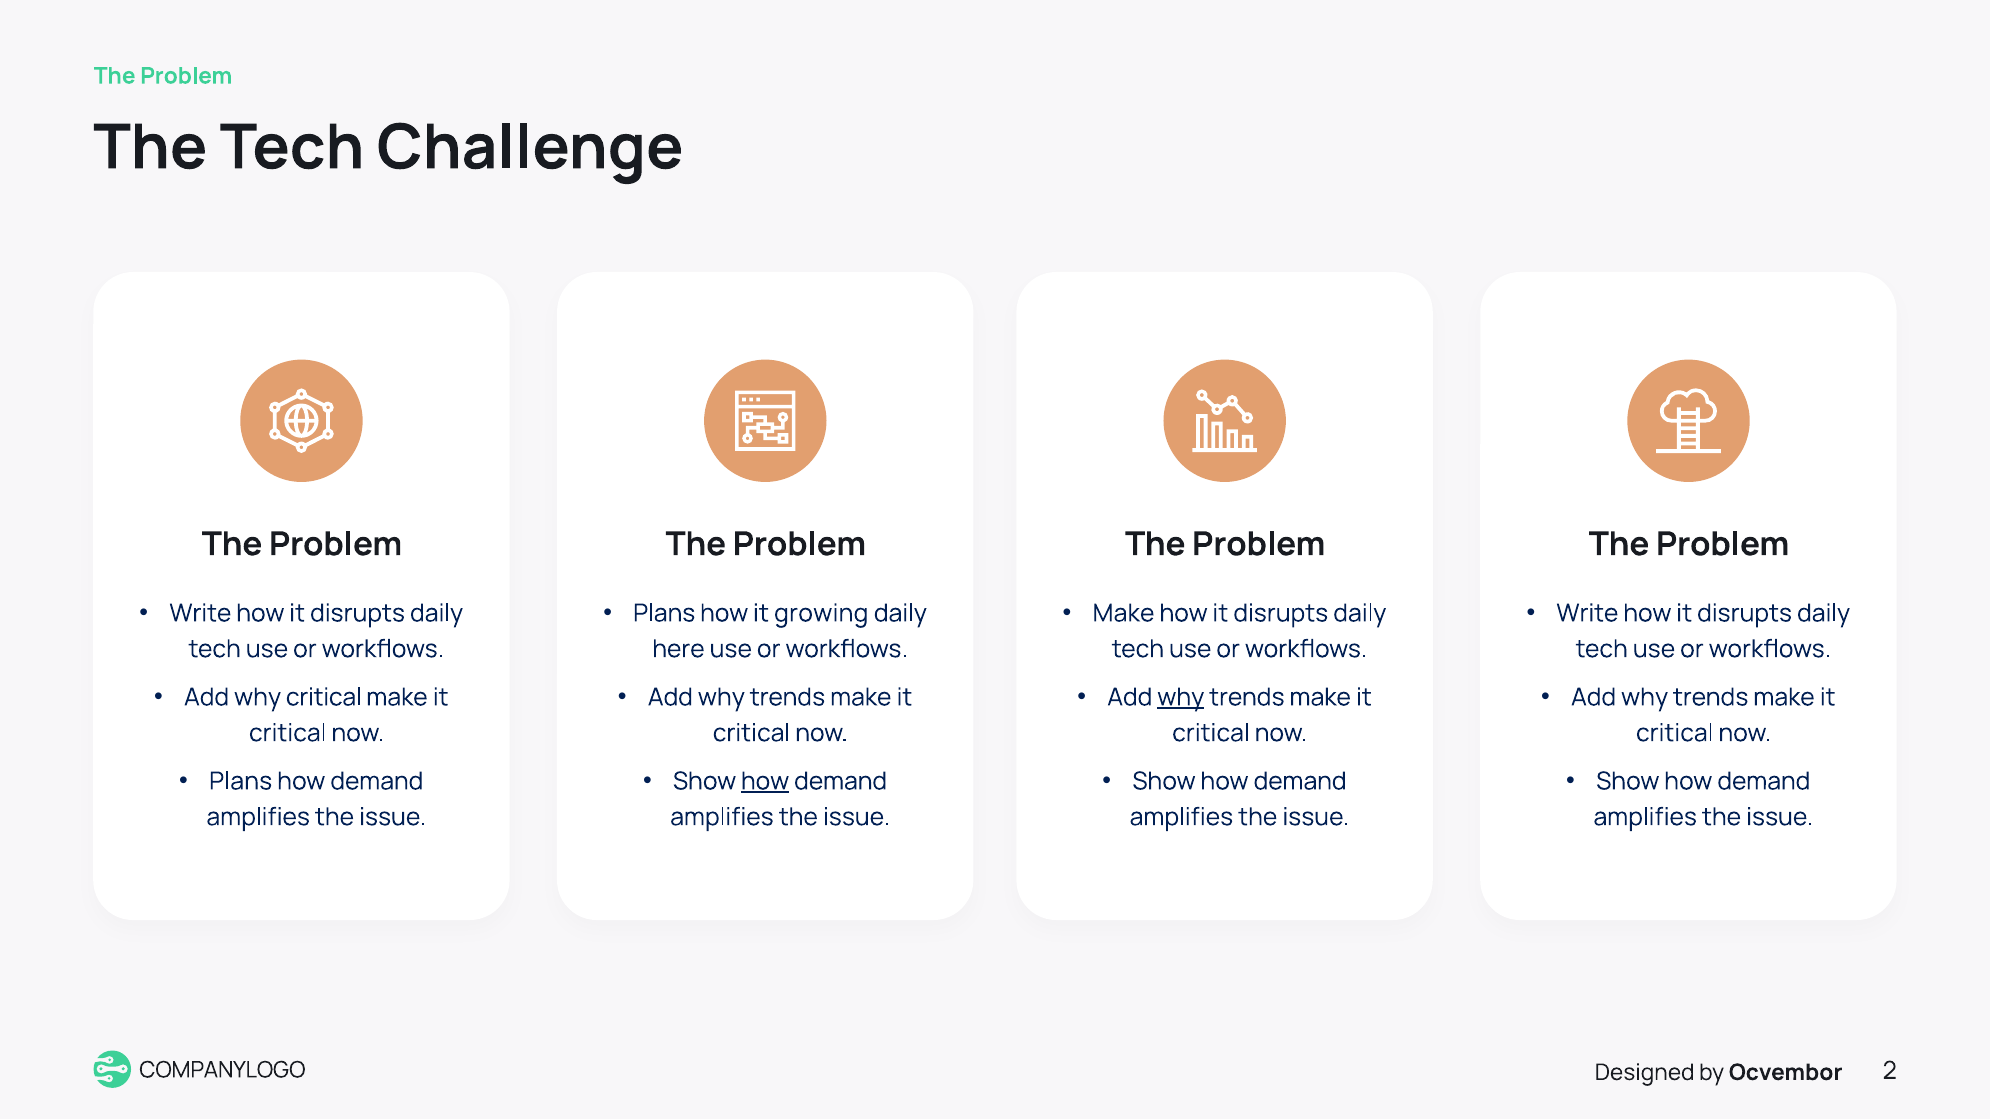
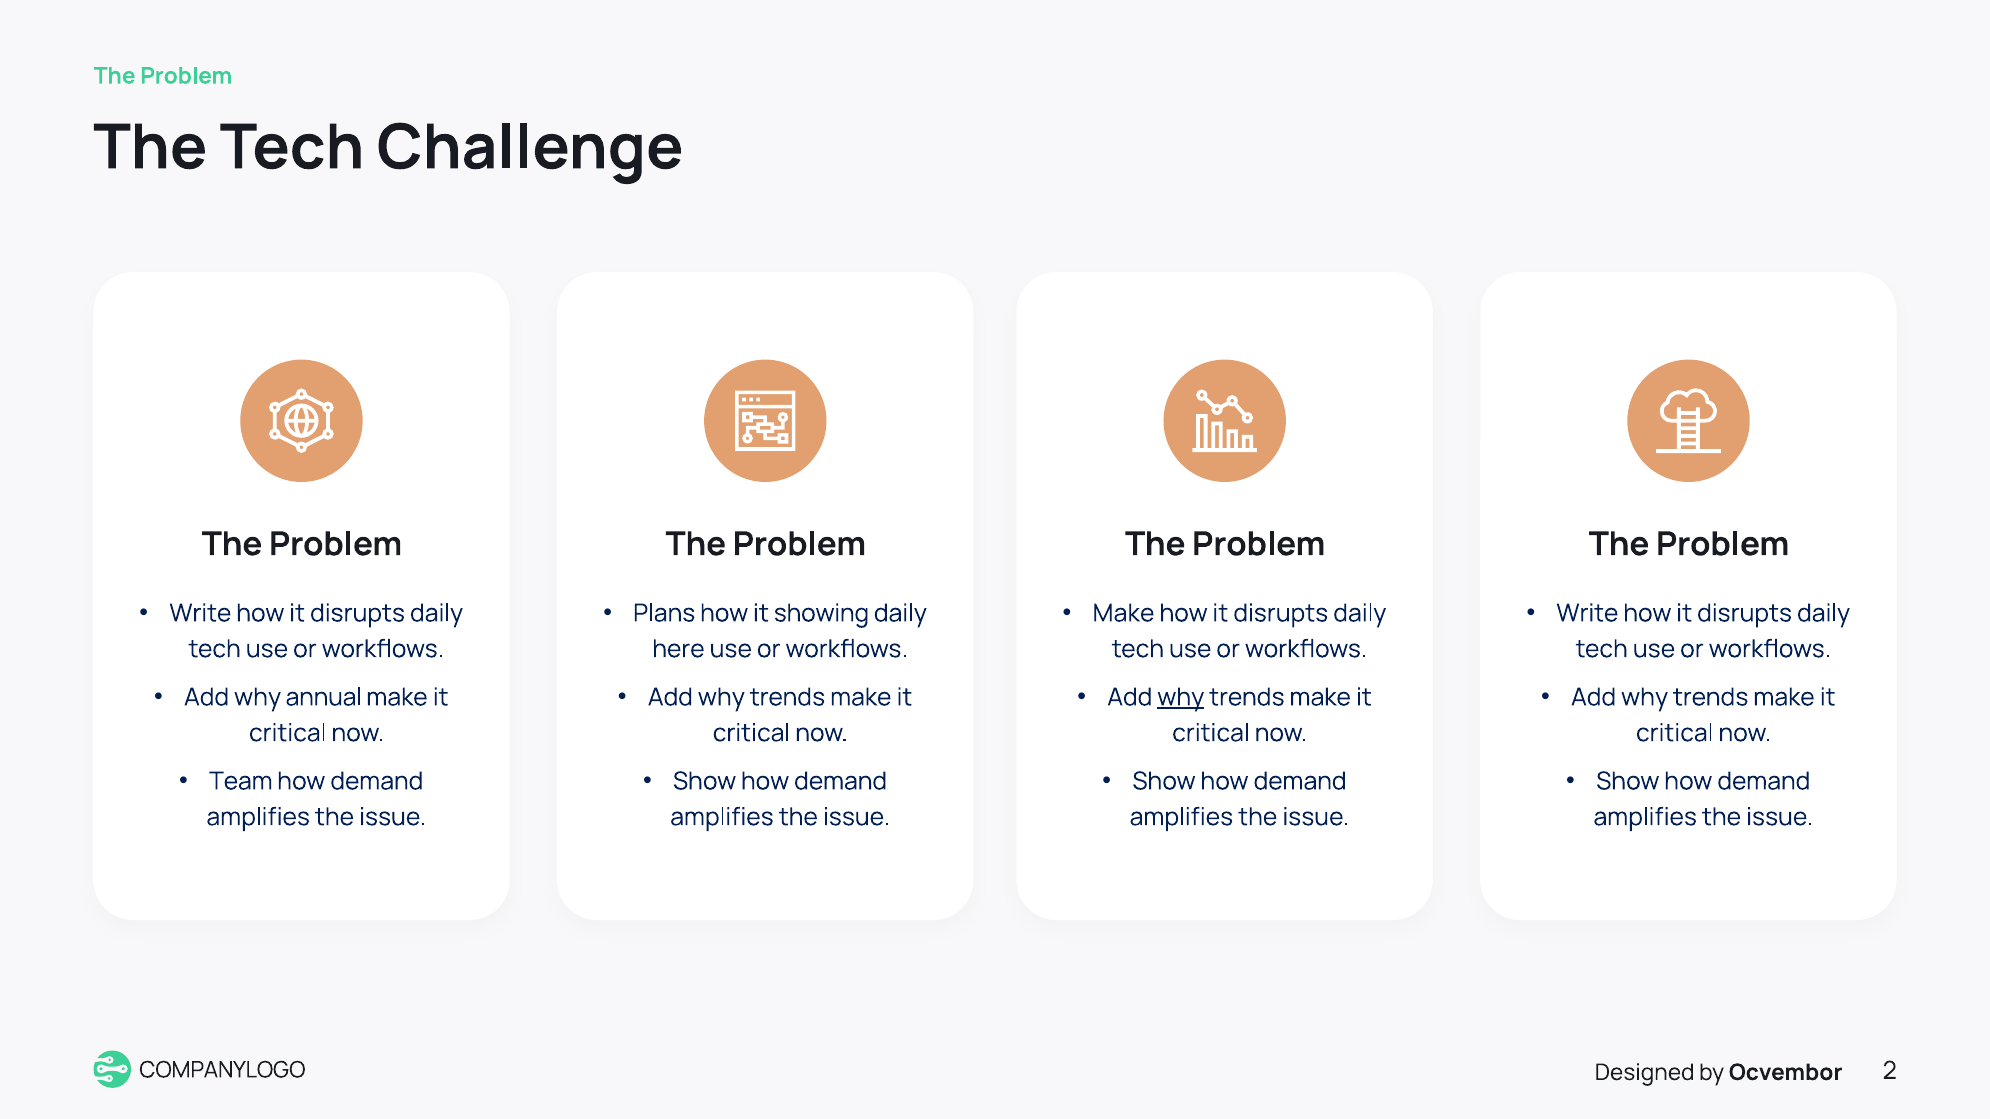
growing: growing -> showing (821, 613)
why critical: critical -> annual (324, 697)
Plans: Plans -> Team (241, 782)
how underline: present -> none (765, 782)
